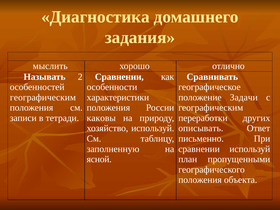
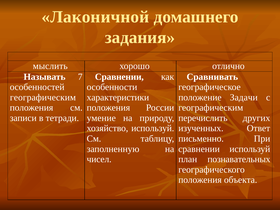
Диагностика: Диагностика -> Лаконичной (95, 17)
2: 2 -> 7 (80, 77)
каковы: каковы -> умение (101, 118)
переработки: переработки -> перечислить (203, 118)
описывать: описывать -> изученных (201, 128)
ясной: ясной -> чисел (99, 159)
пропущенными: пропущенными -> познавательных (239, 159)
